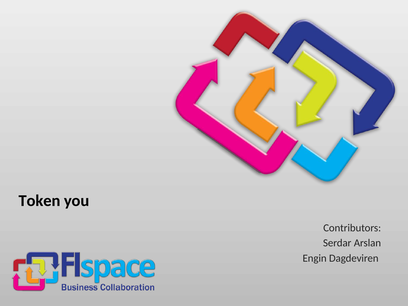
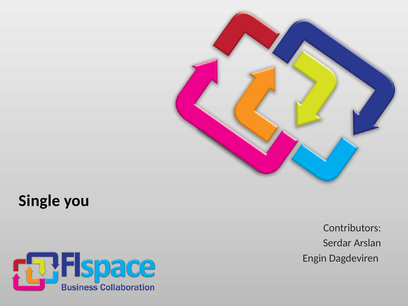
Token: Token -> Single (39, 201)
